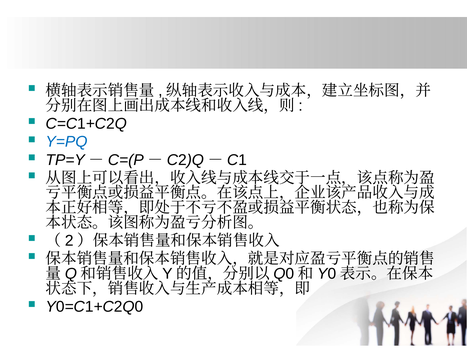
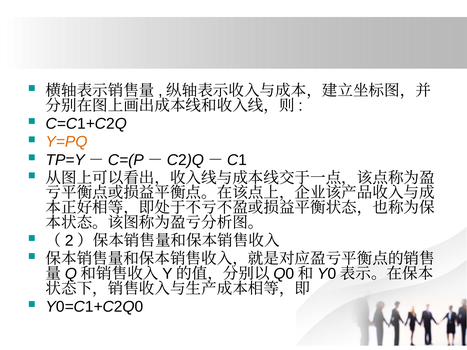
Y=PQ colour: blue -> orange (66, 142)
